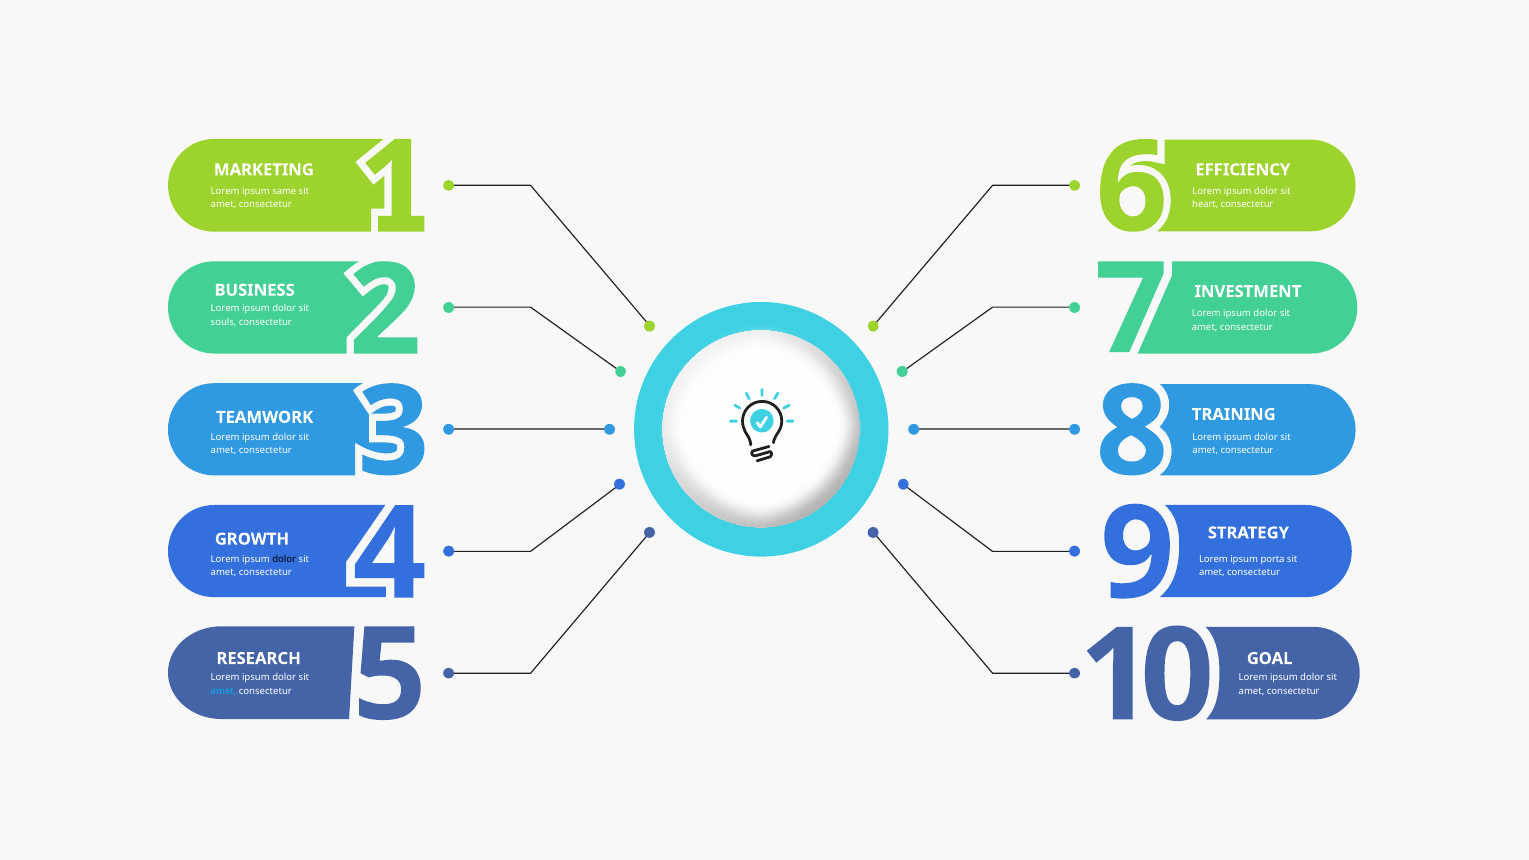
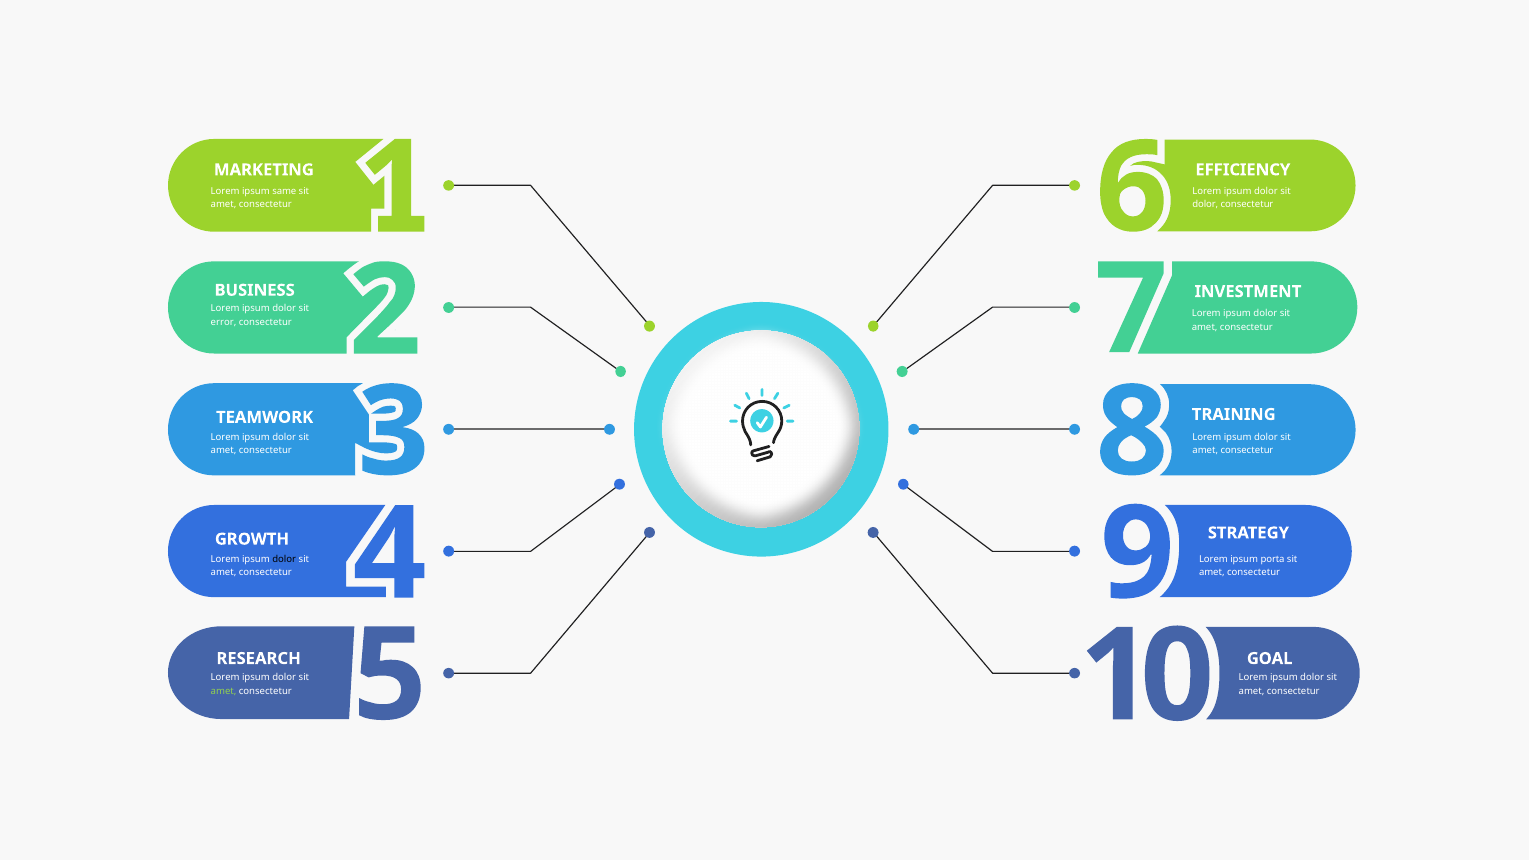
heart: heart -> dolor (1205, 205)
souls: souls -> error (224, 322)
amet colour: light blue -> light green (224, 691)
